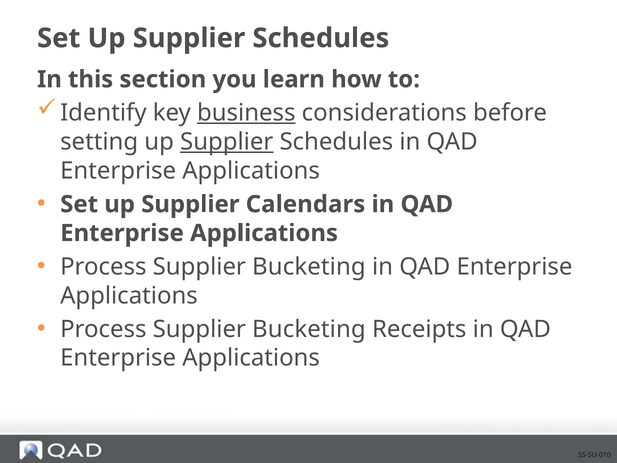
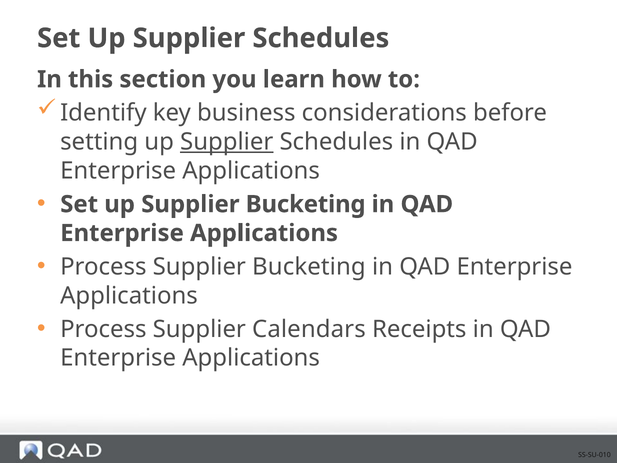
business underline: present -> none (246, 113)
up Supplier Calendars: Calendars -> Bucketing (306, 204)
Bucketing: Bucketing -> Calendars (309, 329)
